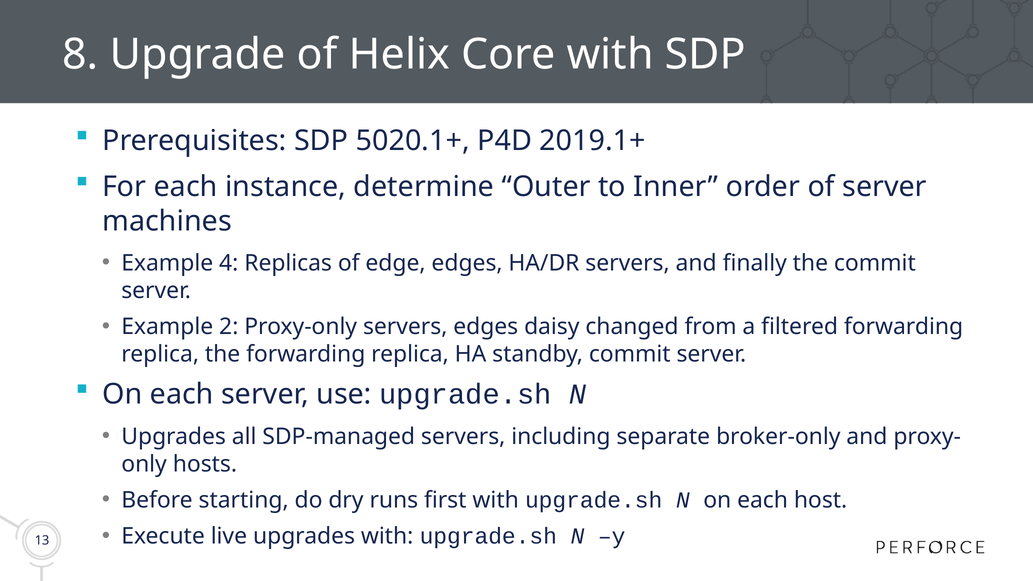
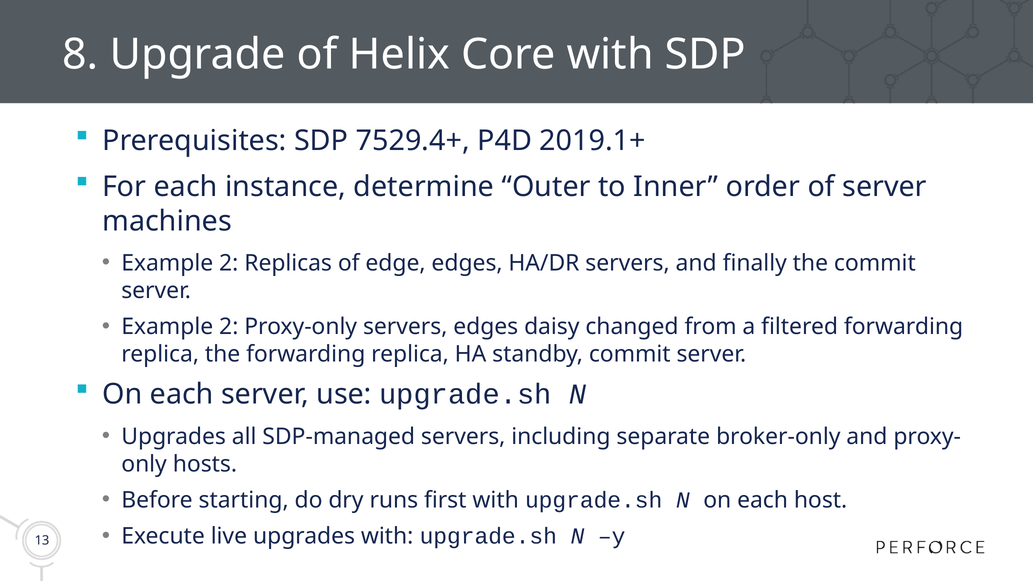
5020.1+: 5020.1+ -> 7529.4+ (413, 141)
4: 4 -> 2 (229, 263)
